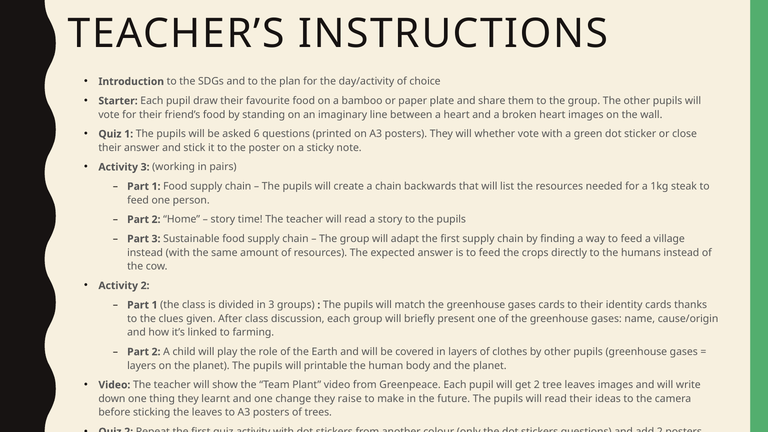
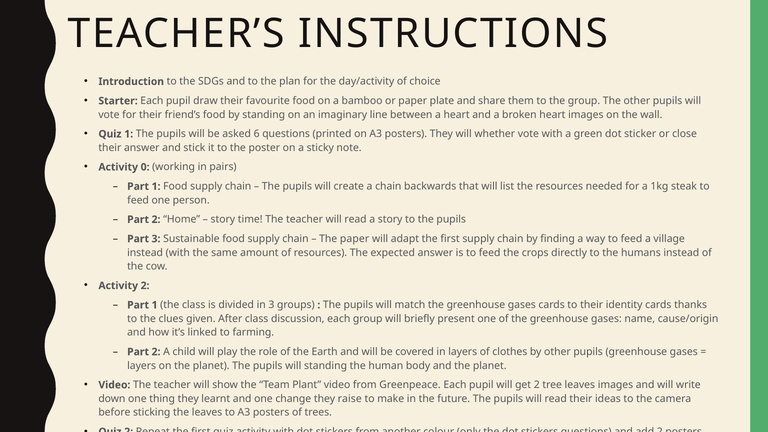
Activity 3: 3 -> 0 (145, 167)
group: group -> paper (355, 239)
will printable: printable -> standing (326, 366)
